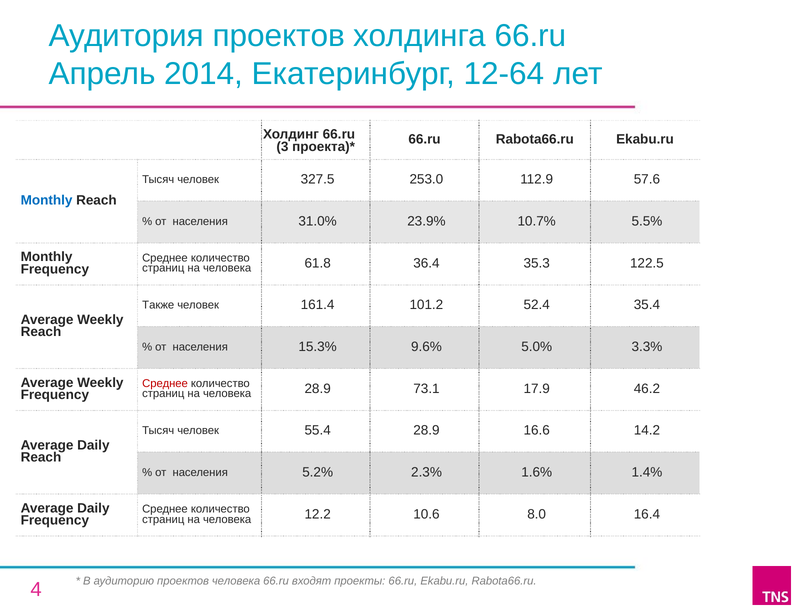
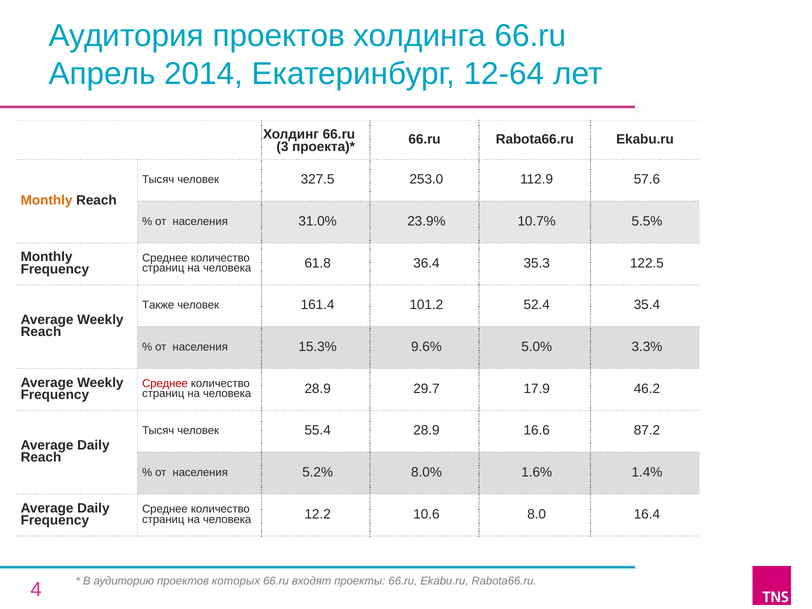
Monthly colour: blue -> orange (47, 200)
73.1: 73.1 -> 29.7 (426, 389)
14.2: 14.2 -> 87.2 (647, 430)
2.3%: 2.3% -> 8.0% (427, 472)
проектов человека: человека -> которых (236, 581)
